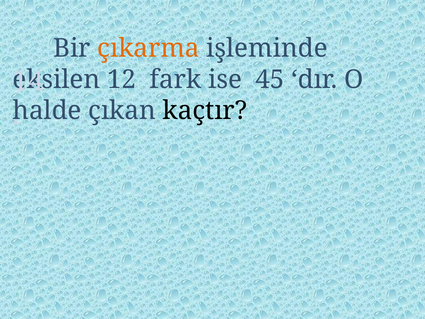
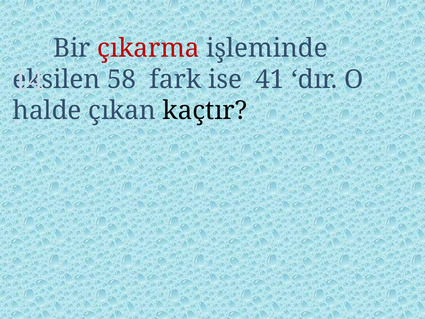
çıkarma colour: orange -> red (148, 48)
12: 12 -> 58 (122, 79)
45: 45 -> 41 (270, 79)
